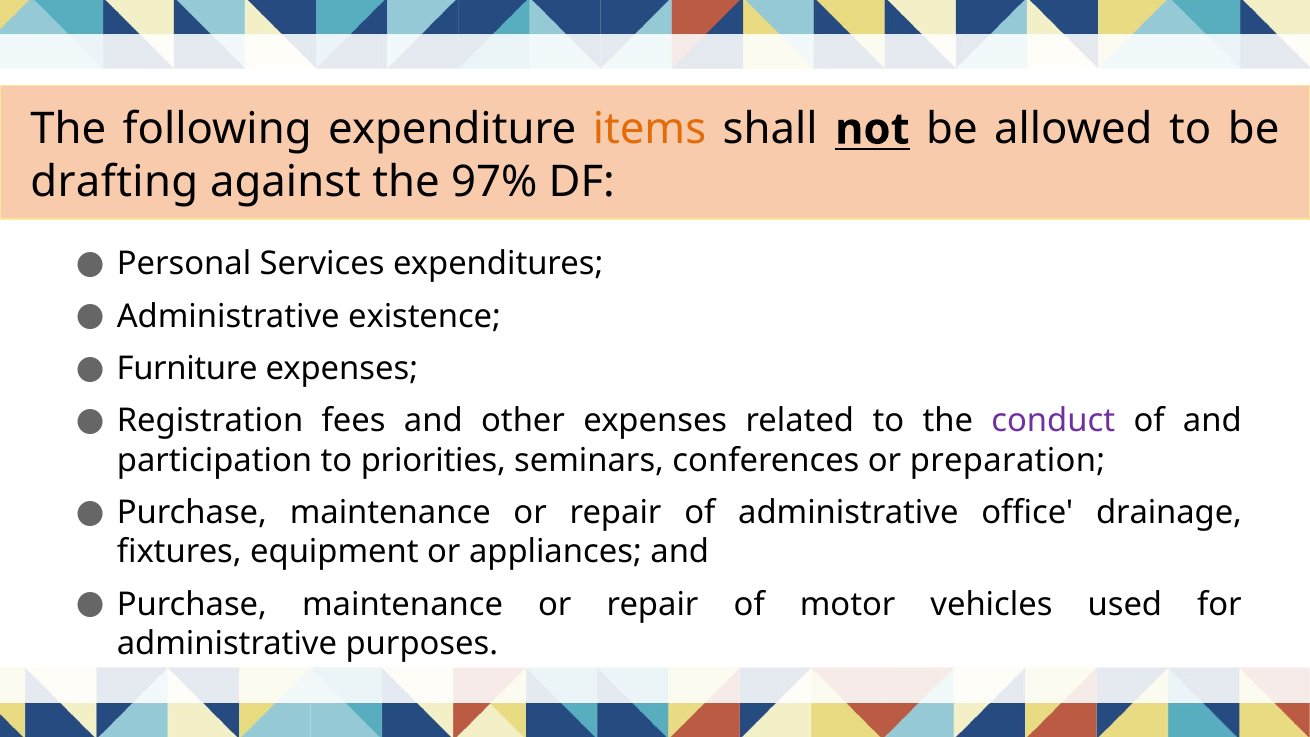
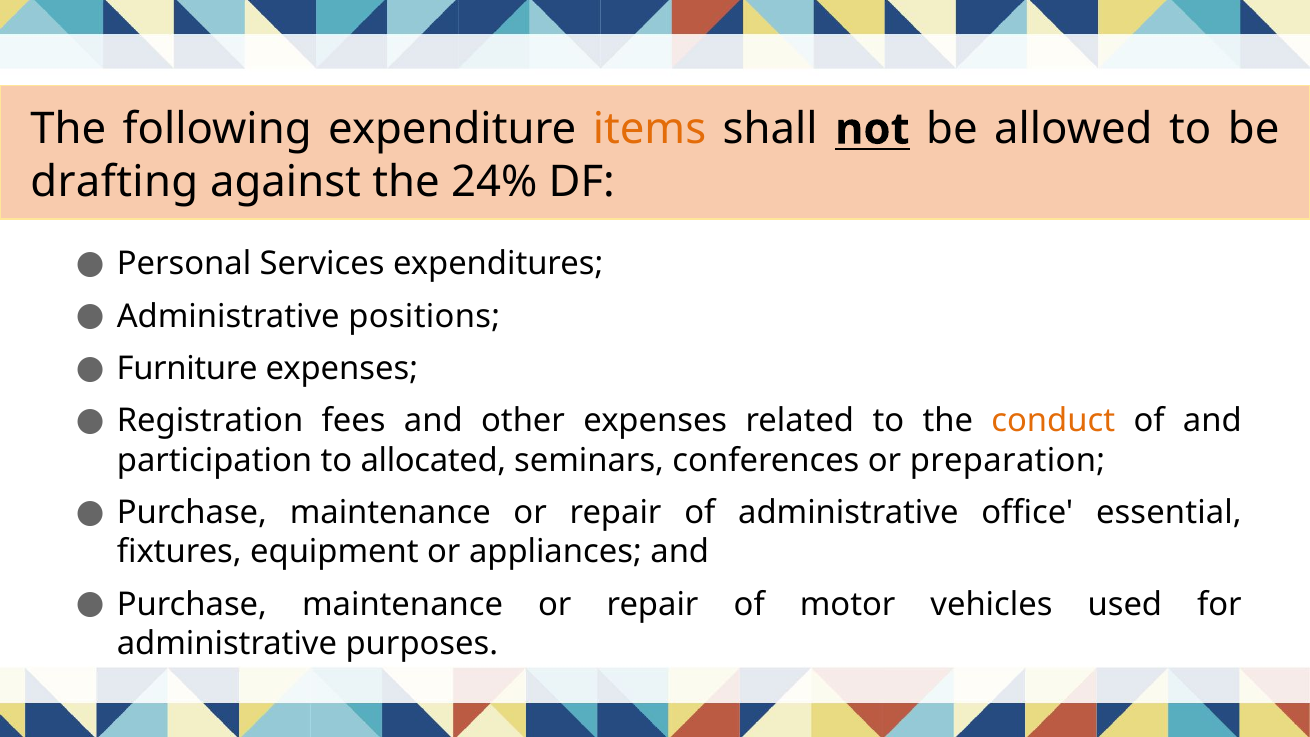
97%: 97% -> 24% (494, 182)
existence: existence -> positions (424, 316)
conduct colour: purple -> orange (1053, 421)
priorities: priorities -> allocated (433, 460)
drainage: drainage -> essential (1169, 513)
